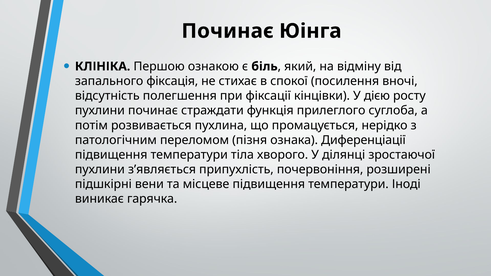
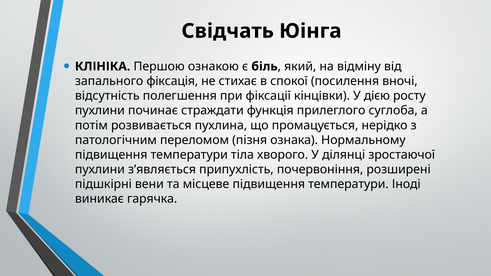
Починає: Починає -> Свідчать (228, 31)
Диференціації: Диференціації -> Нормальному (363, 140)
